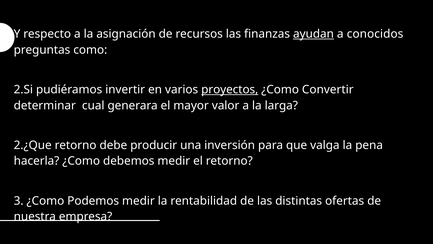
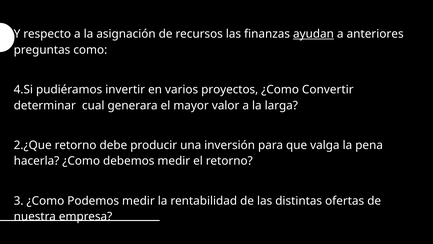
conocidos: conocidos -> anteriores (375, 34)
2.Si: 2.Si -> 4.Si (23, 90)
proyectos underline: present -> none (230, 90)
